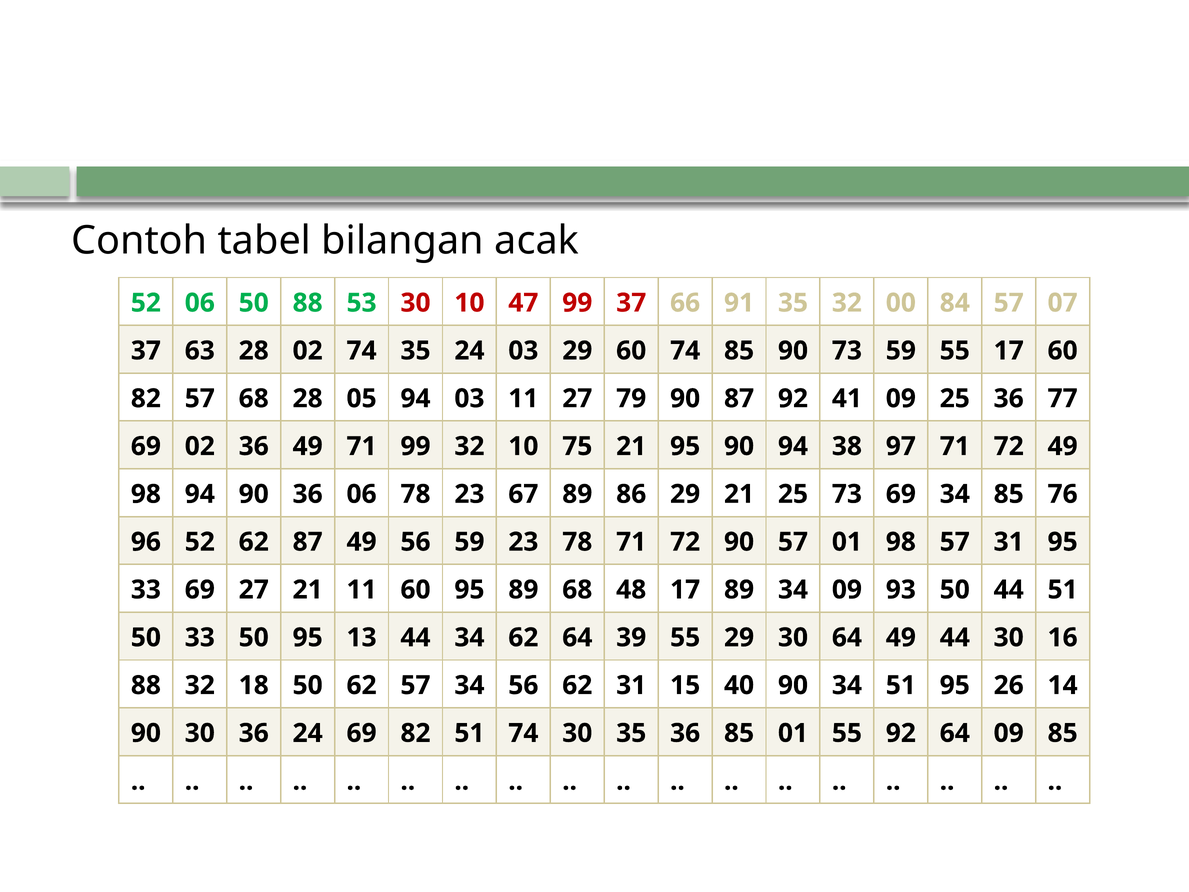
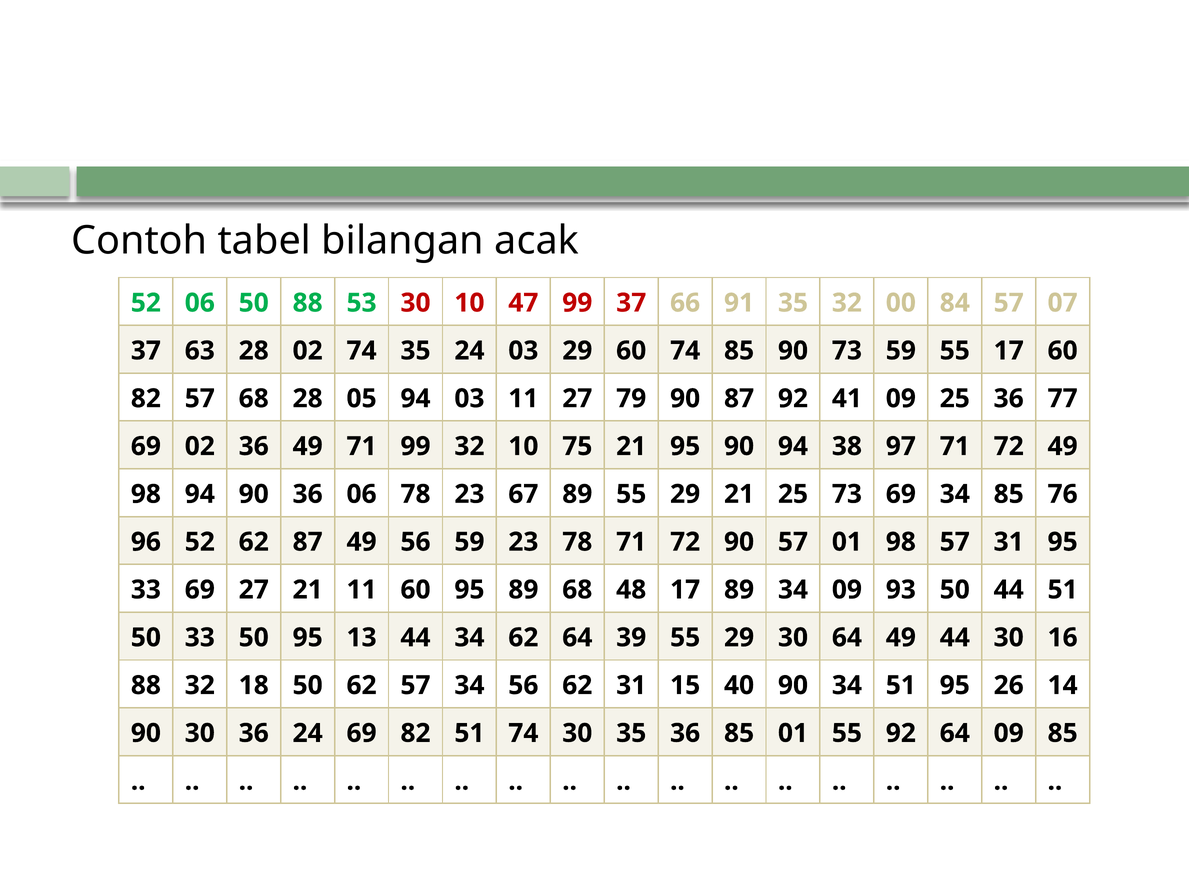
89 86: 86 -> 55 (631, 494)
